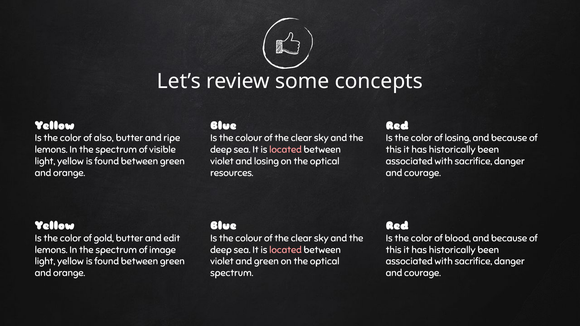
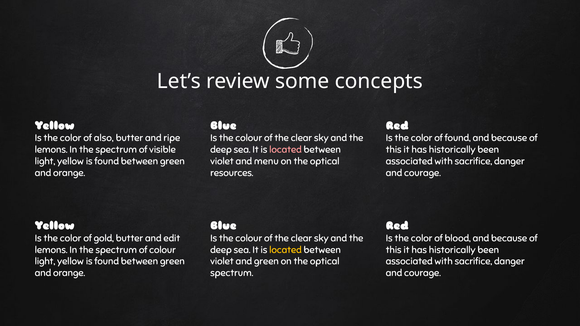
of losing: losing -> found (458, 138)
and losing: losing -> menu (266, 161)
of image: image -> colour (163, 250)
located colour: pink -> yellow (285, 250)
